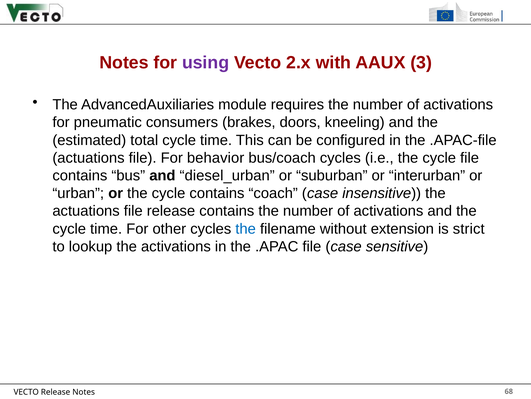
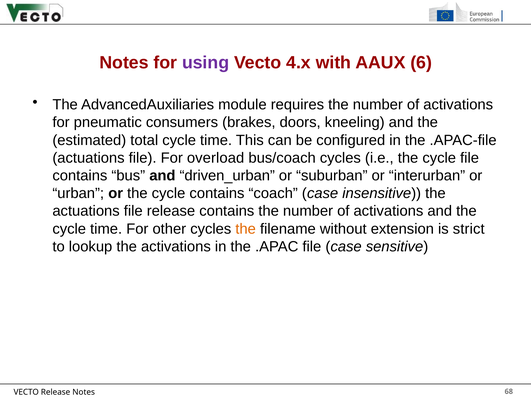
2.x: 2.x -> 4.x (299, 62)
3: 3 -> 6 (421, 62)
behavior: behavior -> overload (216, 158)
diesel_urban: diesel_urban -> driven_urban (227, 175)
the colour: blue -> orange (246, 228)
